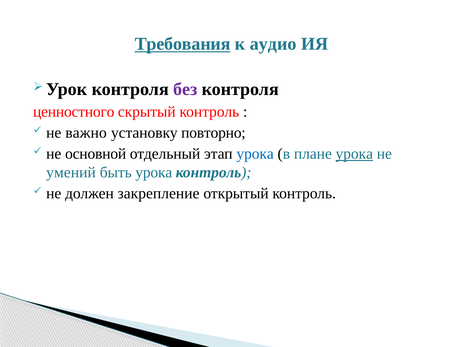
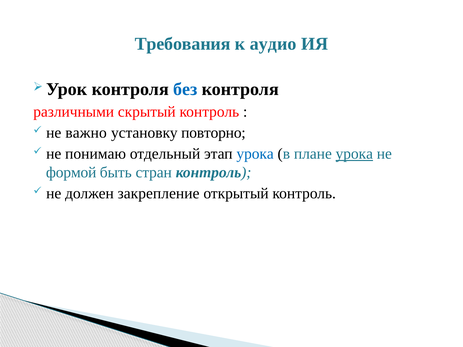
Требования underline: present -> none (183, 44)
без colour: purple -> blue (185, 89)
ценностного: ценностного -> различными (74, 112)
основной: основной -> понимаю (96, 154)
умений: умений -> формой (71, 172)
быть урока: урока -> стран (154, 172)
